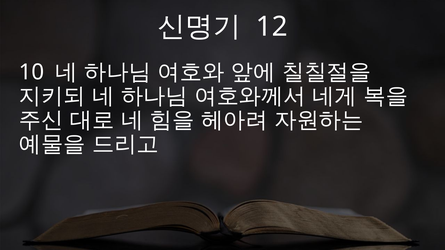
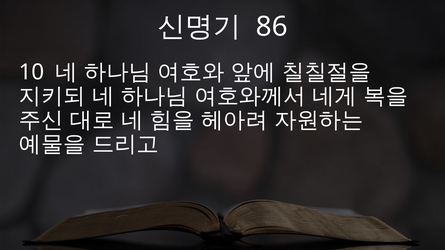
12: 12 -> 86 (272, 27)
